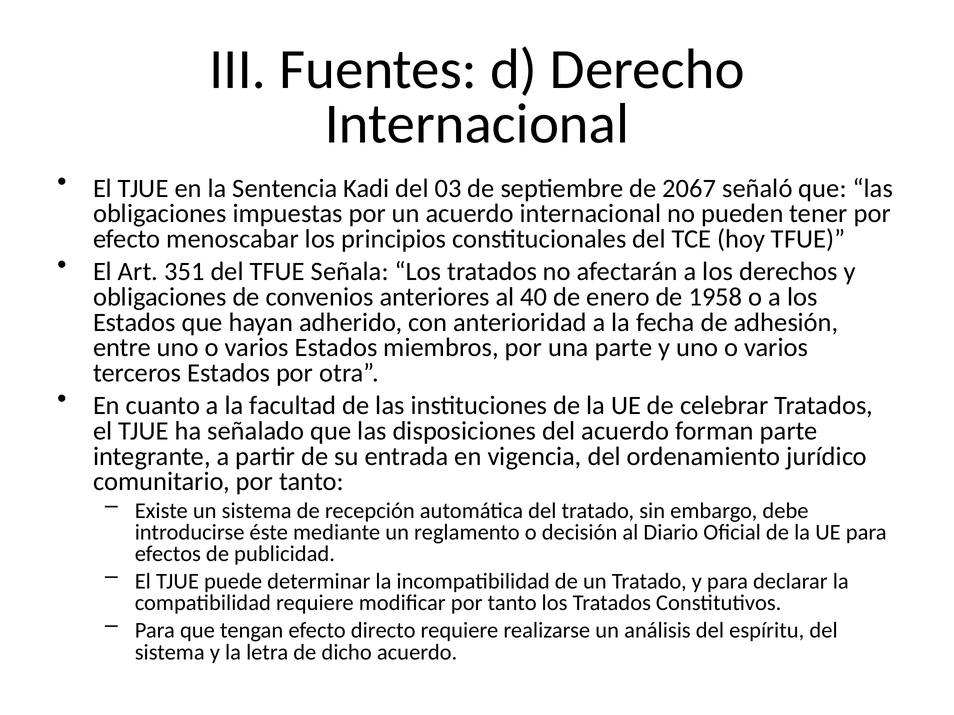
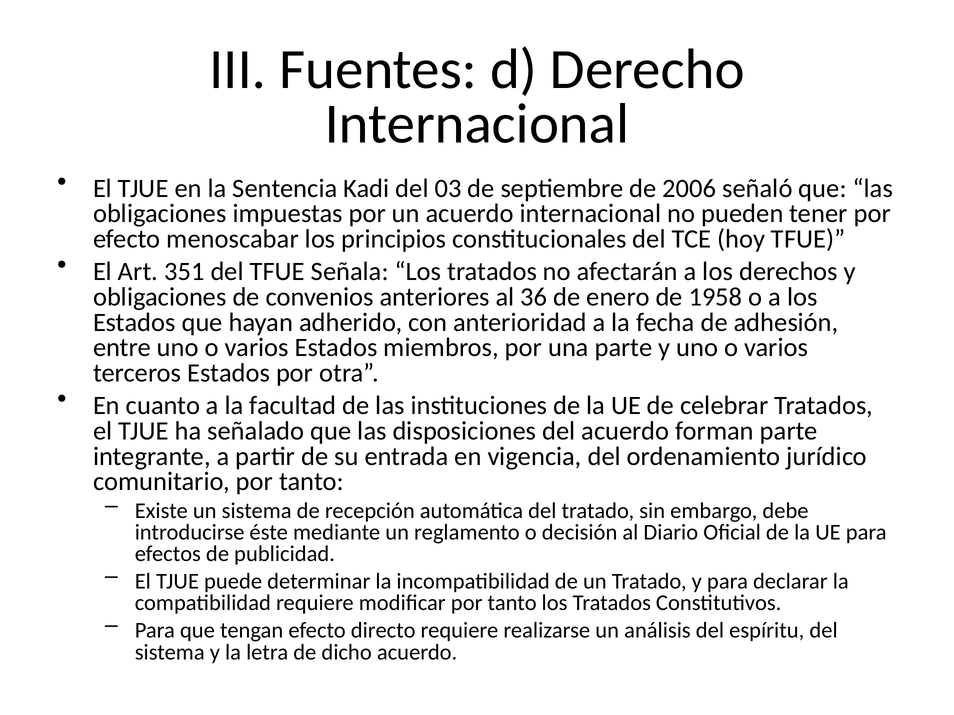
2067: 2067 -> 2006 (689, 188)
40: 40 -> 36 (534, 297)
